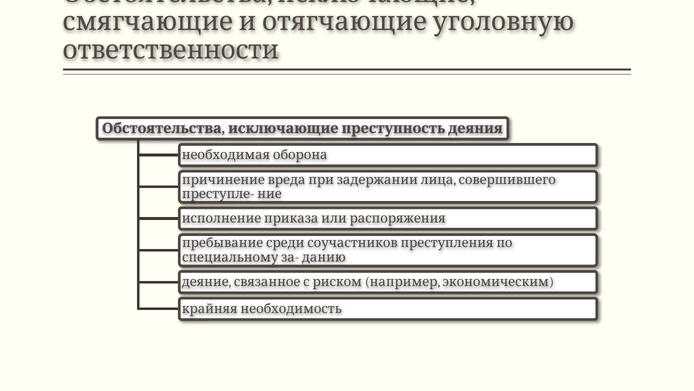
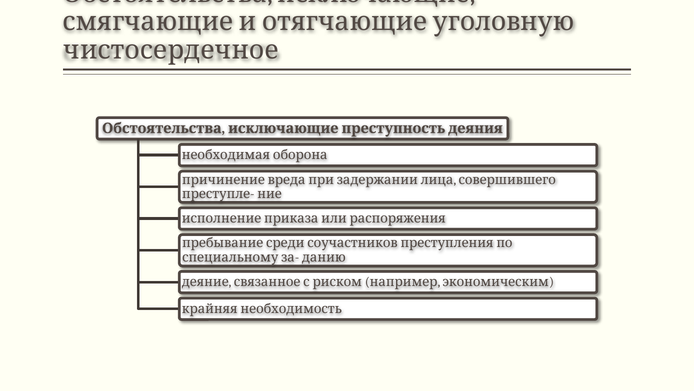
ответственности: ответственности -> чистосердечное (171, 50)
